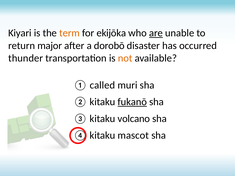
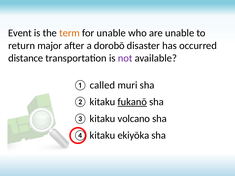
Kiyari: Kiyari -> Event (20, 33)
for ekijōka: ekijōka -> unable (111, 33)
are underline: present -> none (156, 33)
thunder: thunder -> distance (26, 58)
not colour: orange -> purple (125, 58)
mascot: mascot -> ekiyōka (133, 136)
